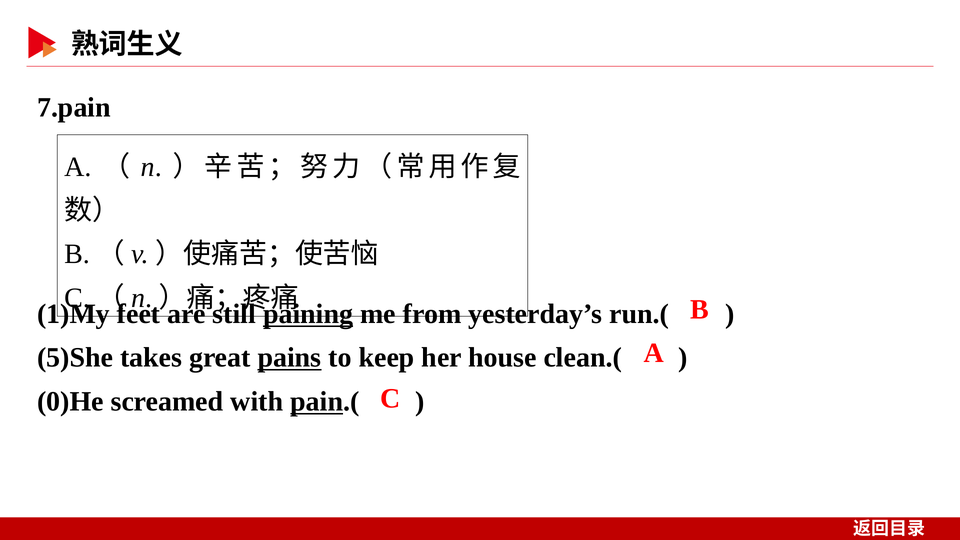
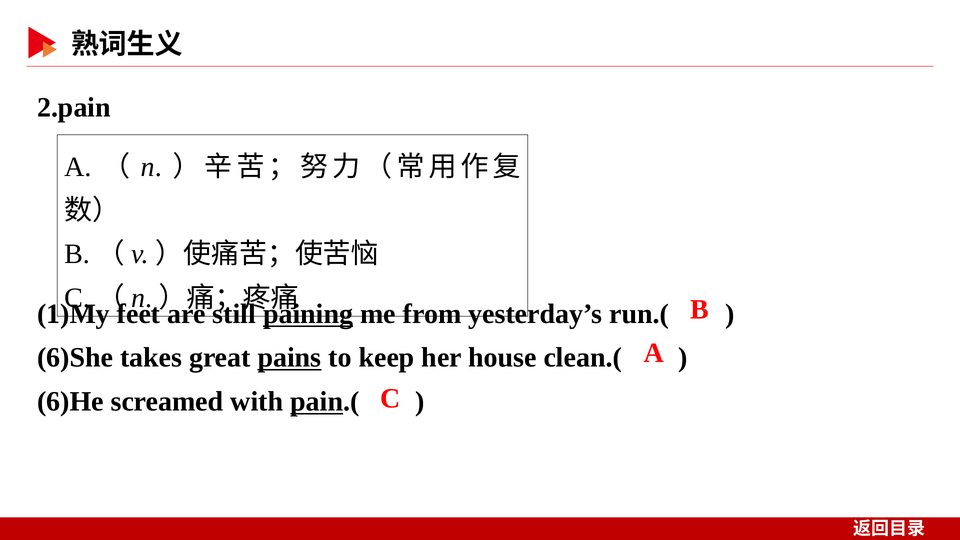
7.pain: 7.pain -> 2.pain (74, 108)
5)She: 5)She -> 6)She (75, 358)
0)He: 0)He -> 6)He (70, 401)
